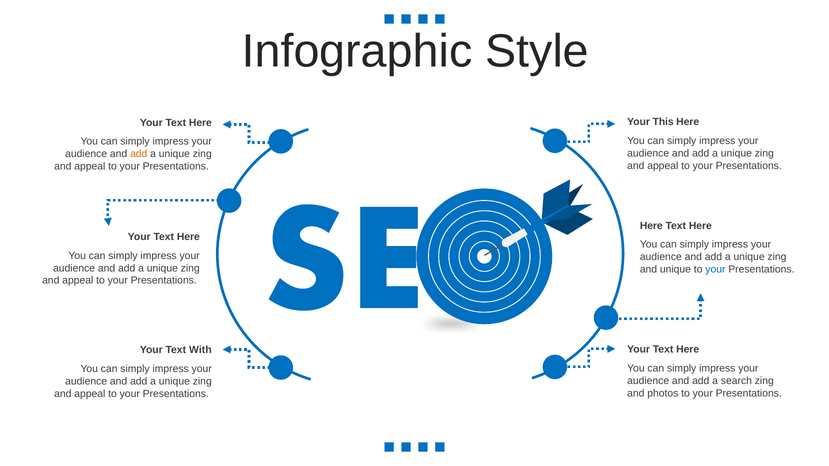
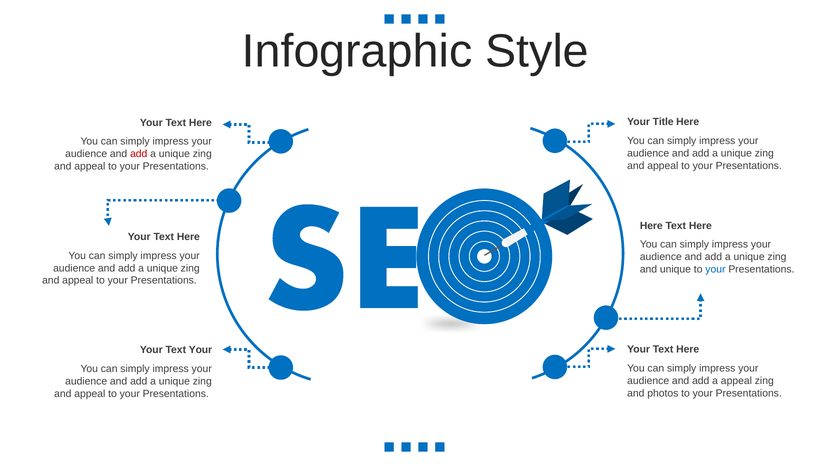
This: This -> Title (663, 122)
add colour: orange -> red (139, 154)
Text With: With -> Your (200, 350)
a search: search -> appeal (736, 381)
